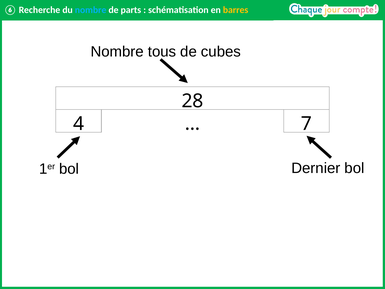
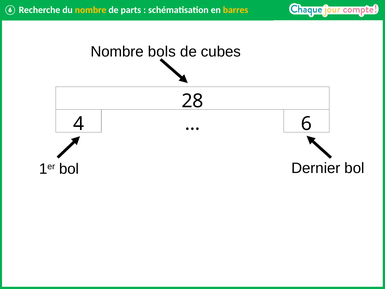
nombre colour: light blue -> yellow (91, 10)
tous: tous -> bols (162, 52)
7: 7 -> 6 (306, 124)
